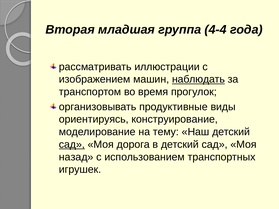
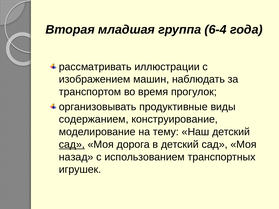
4-4: 4-4 -> 6-4 (216, 30)
наблюдать underline: present -> none (198, 79)
ориентируясь: ориентируясь -> содержанием (94, 119)
